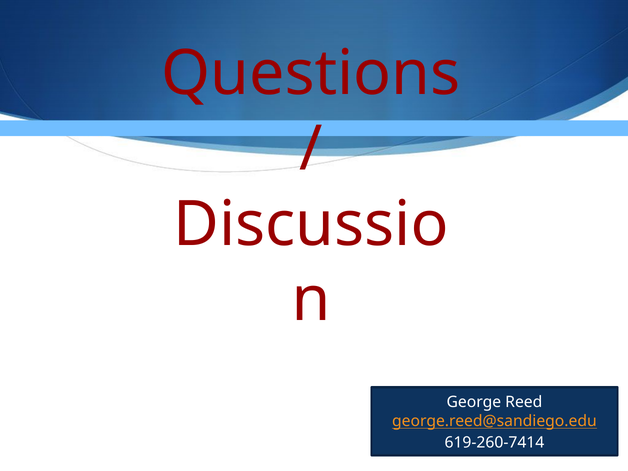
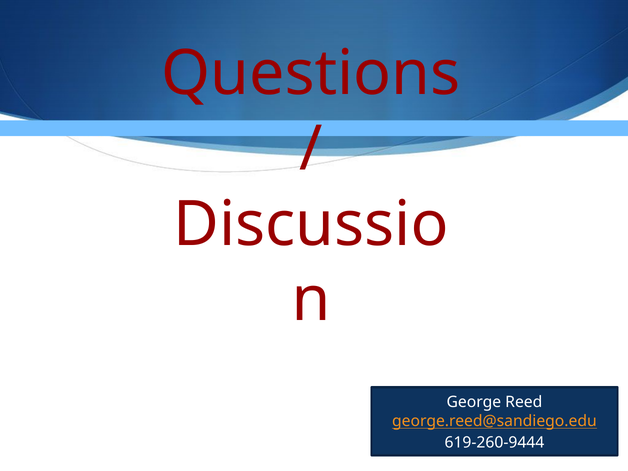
619-260-7414: 619-260-7414 -> 619-260-9444 (494, 442)
